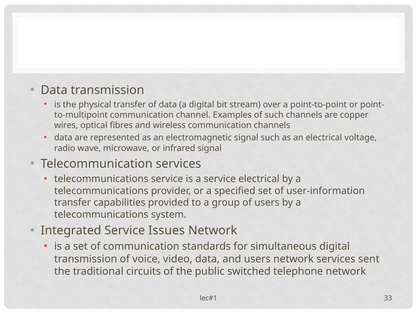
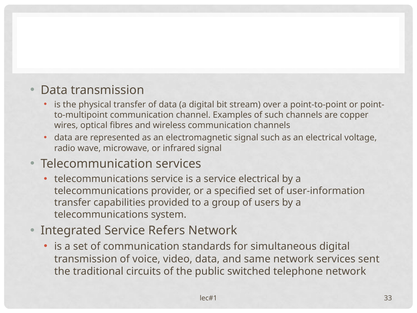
Issues: Issues -> Refers (167, 230)
and users: users -> same (257, 259)
